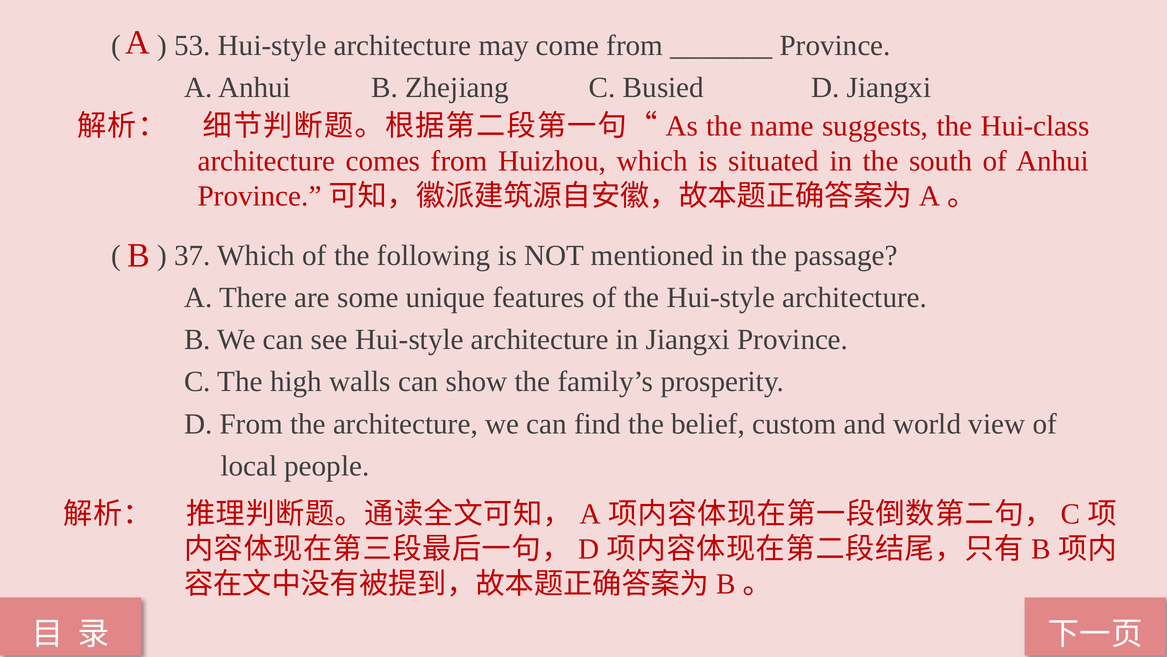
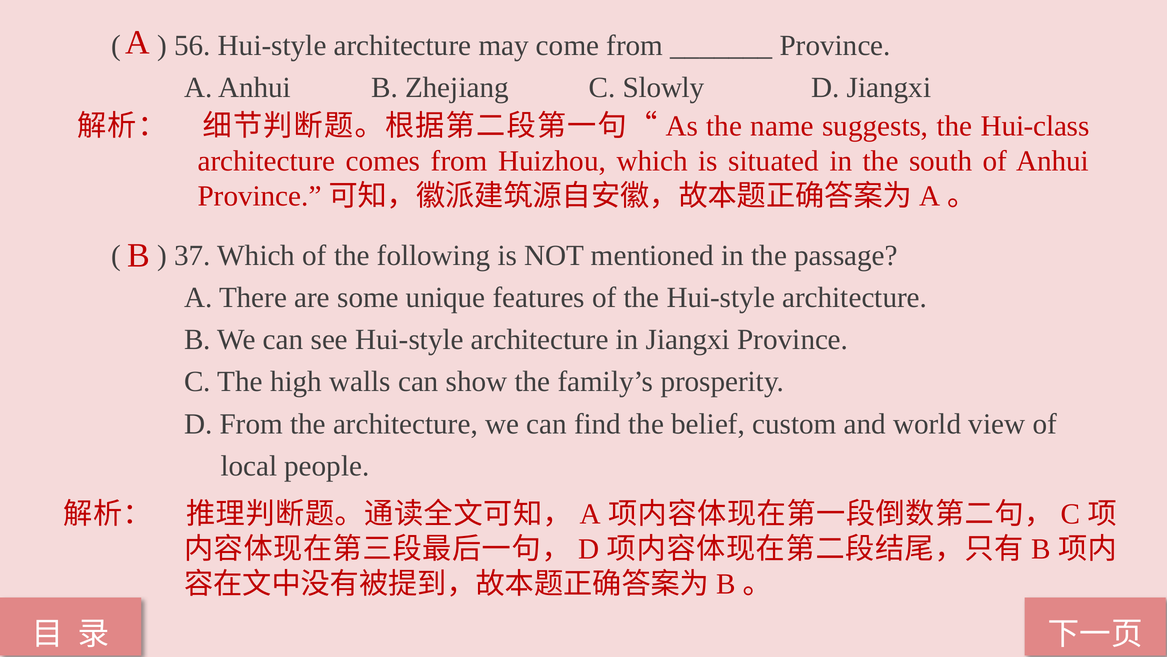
53: 53 -> 56 (192, 45)
Busied: Busied -> Slowly (664, 87)
